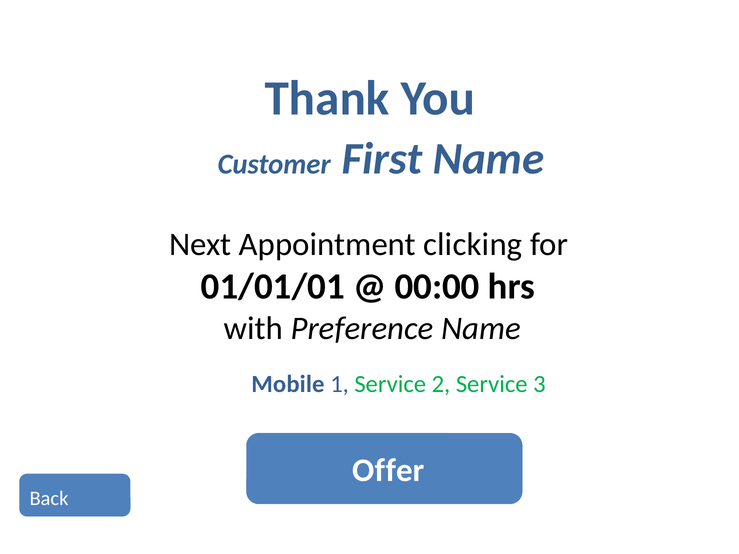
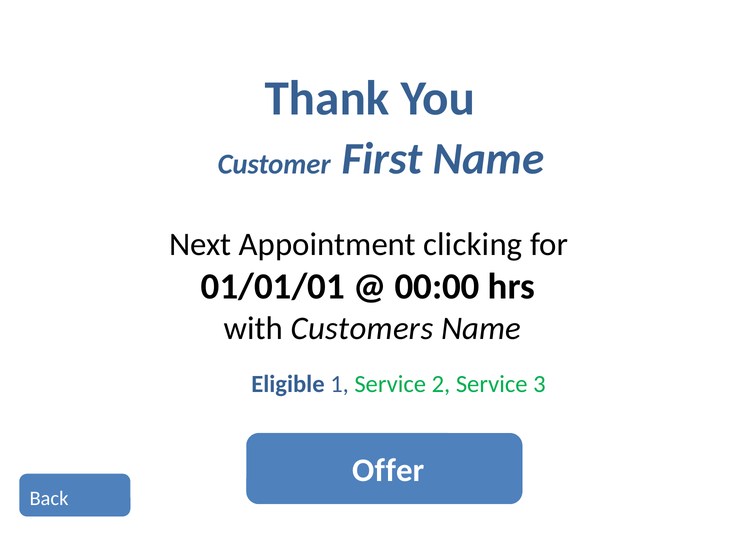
Preference: Preference -> Customers (362, 328)
Mobile: Mobile -> Eligible (288, 385)
